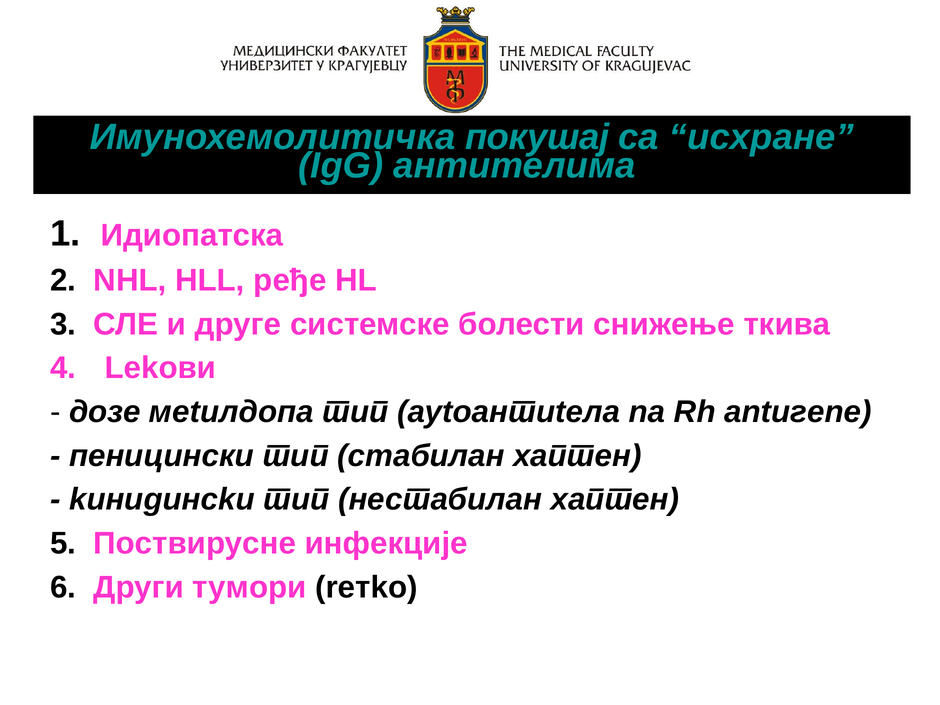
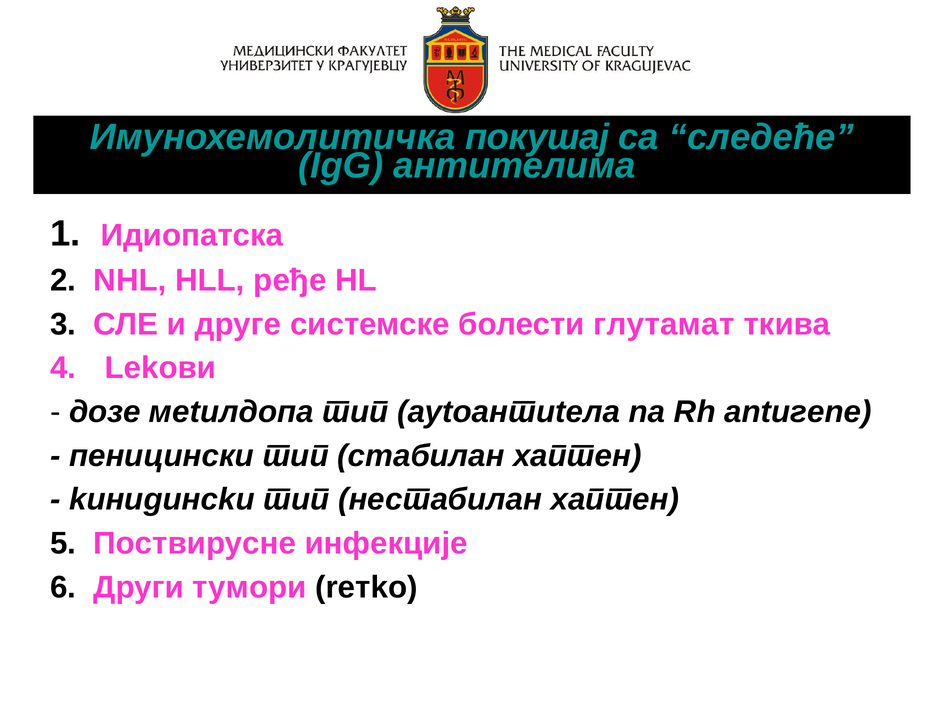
исхране: исхране -> следеће (761, 137)
снижење: снижење -> глутамат (664, 324)
